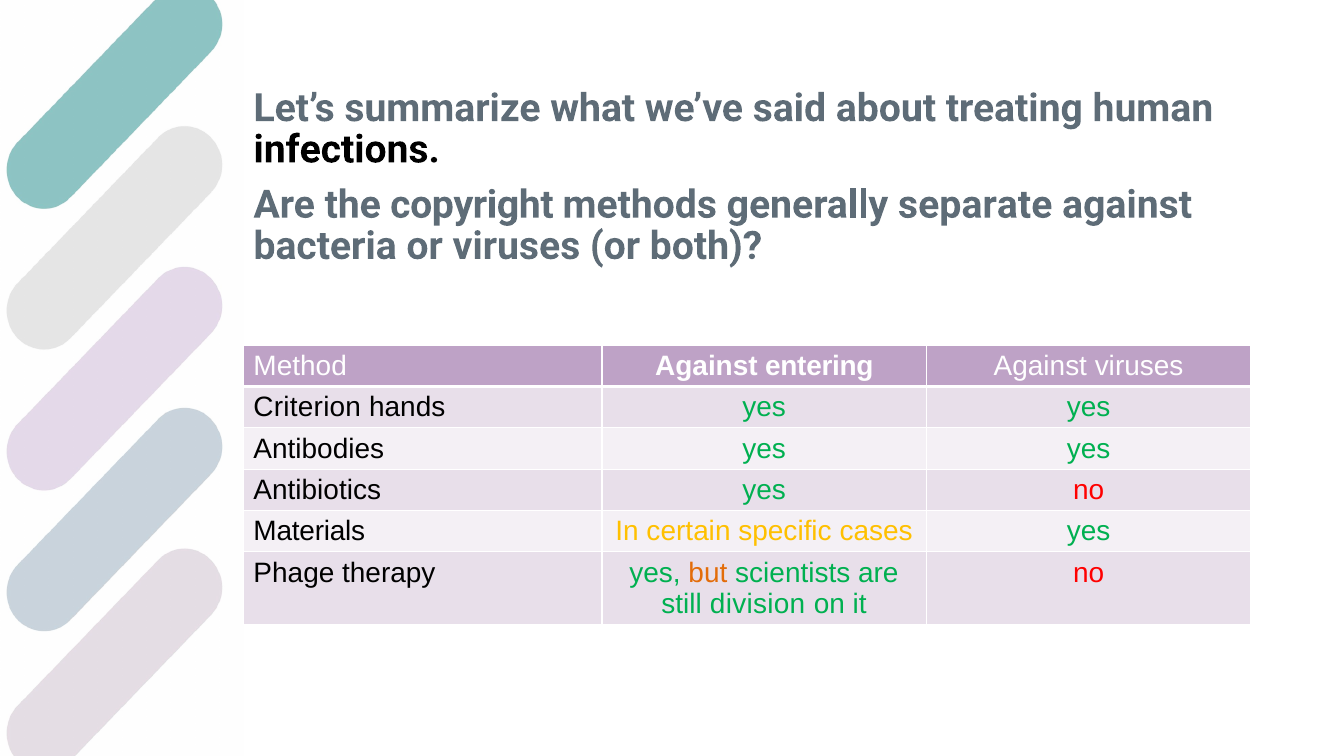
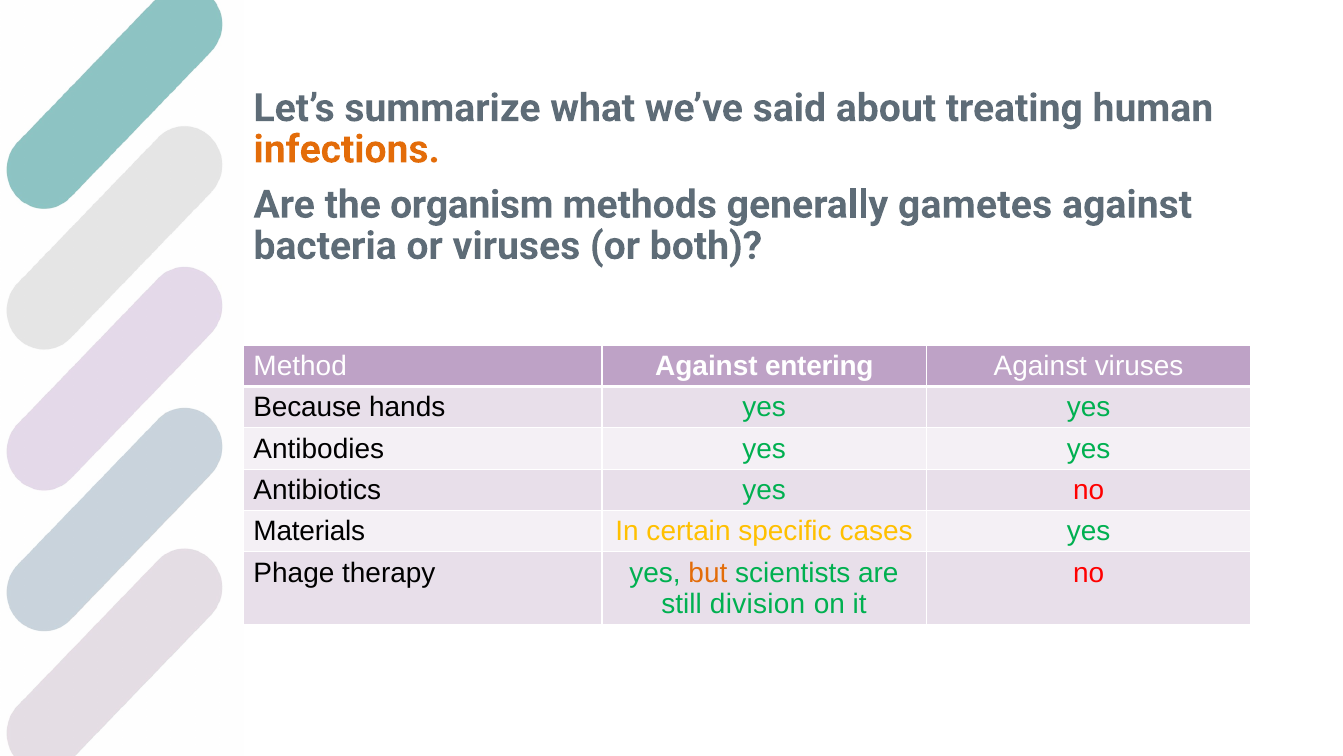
infections colour: black -> orange (347, 149)
copyright: copyright -> organism (472, 205)
separate: separate -> gametes (975, 205)
Criterion: Criterion -> Because (307, 407)
